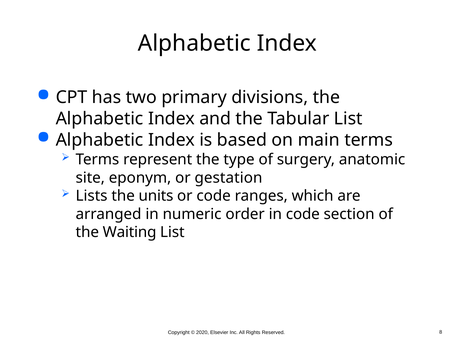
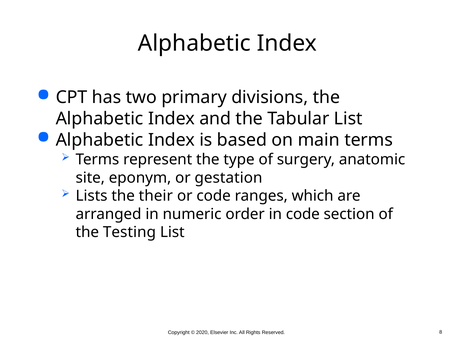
units: units -> their (156, 196)
Waiting: Waiting -> Testing (129, 232)
